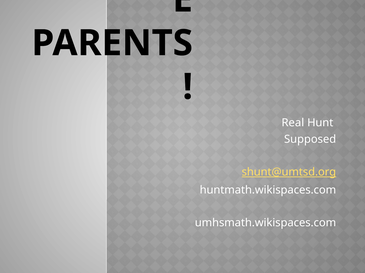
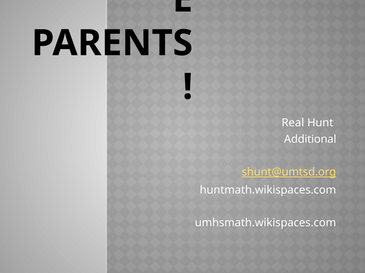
Supposed: Supposed -> Additional (310, 139)
